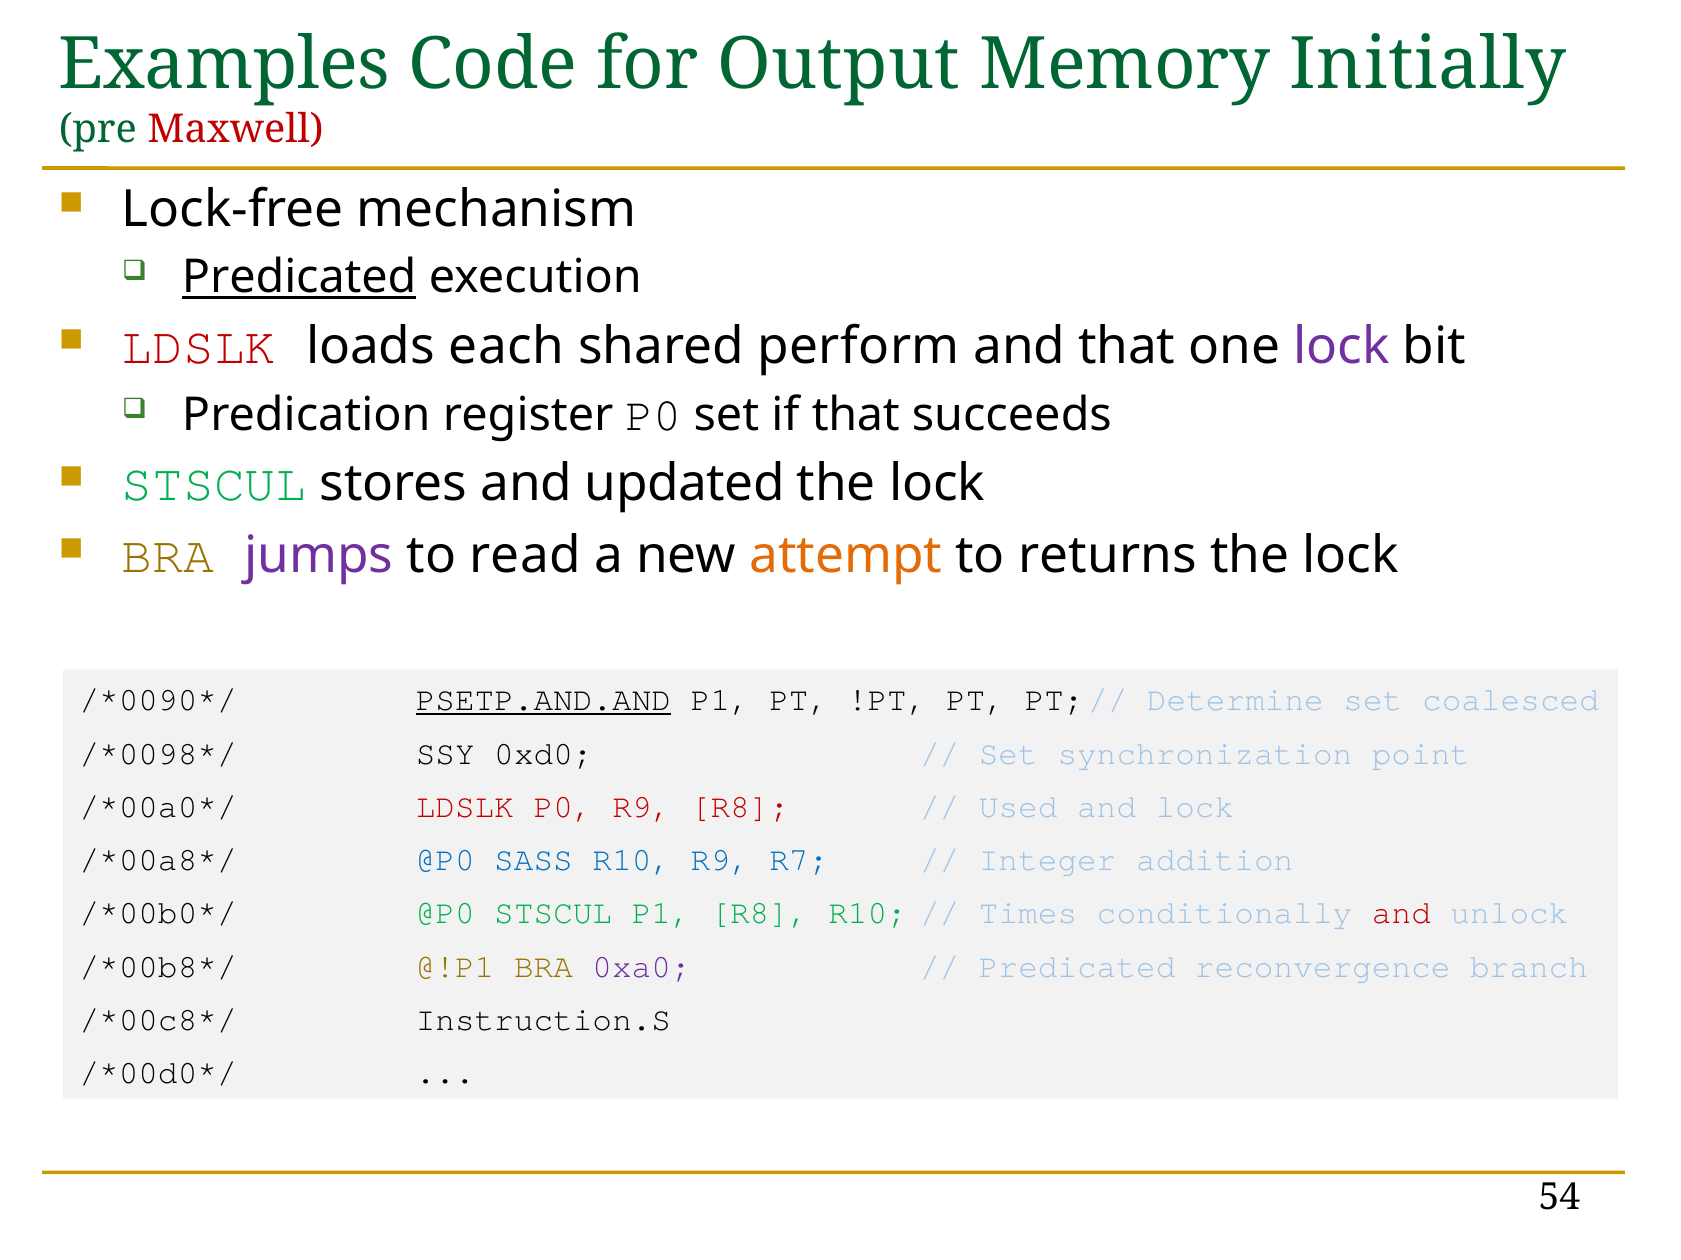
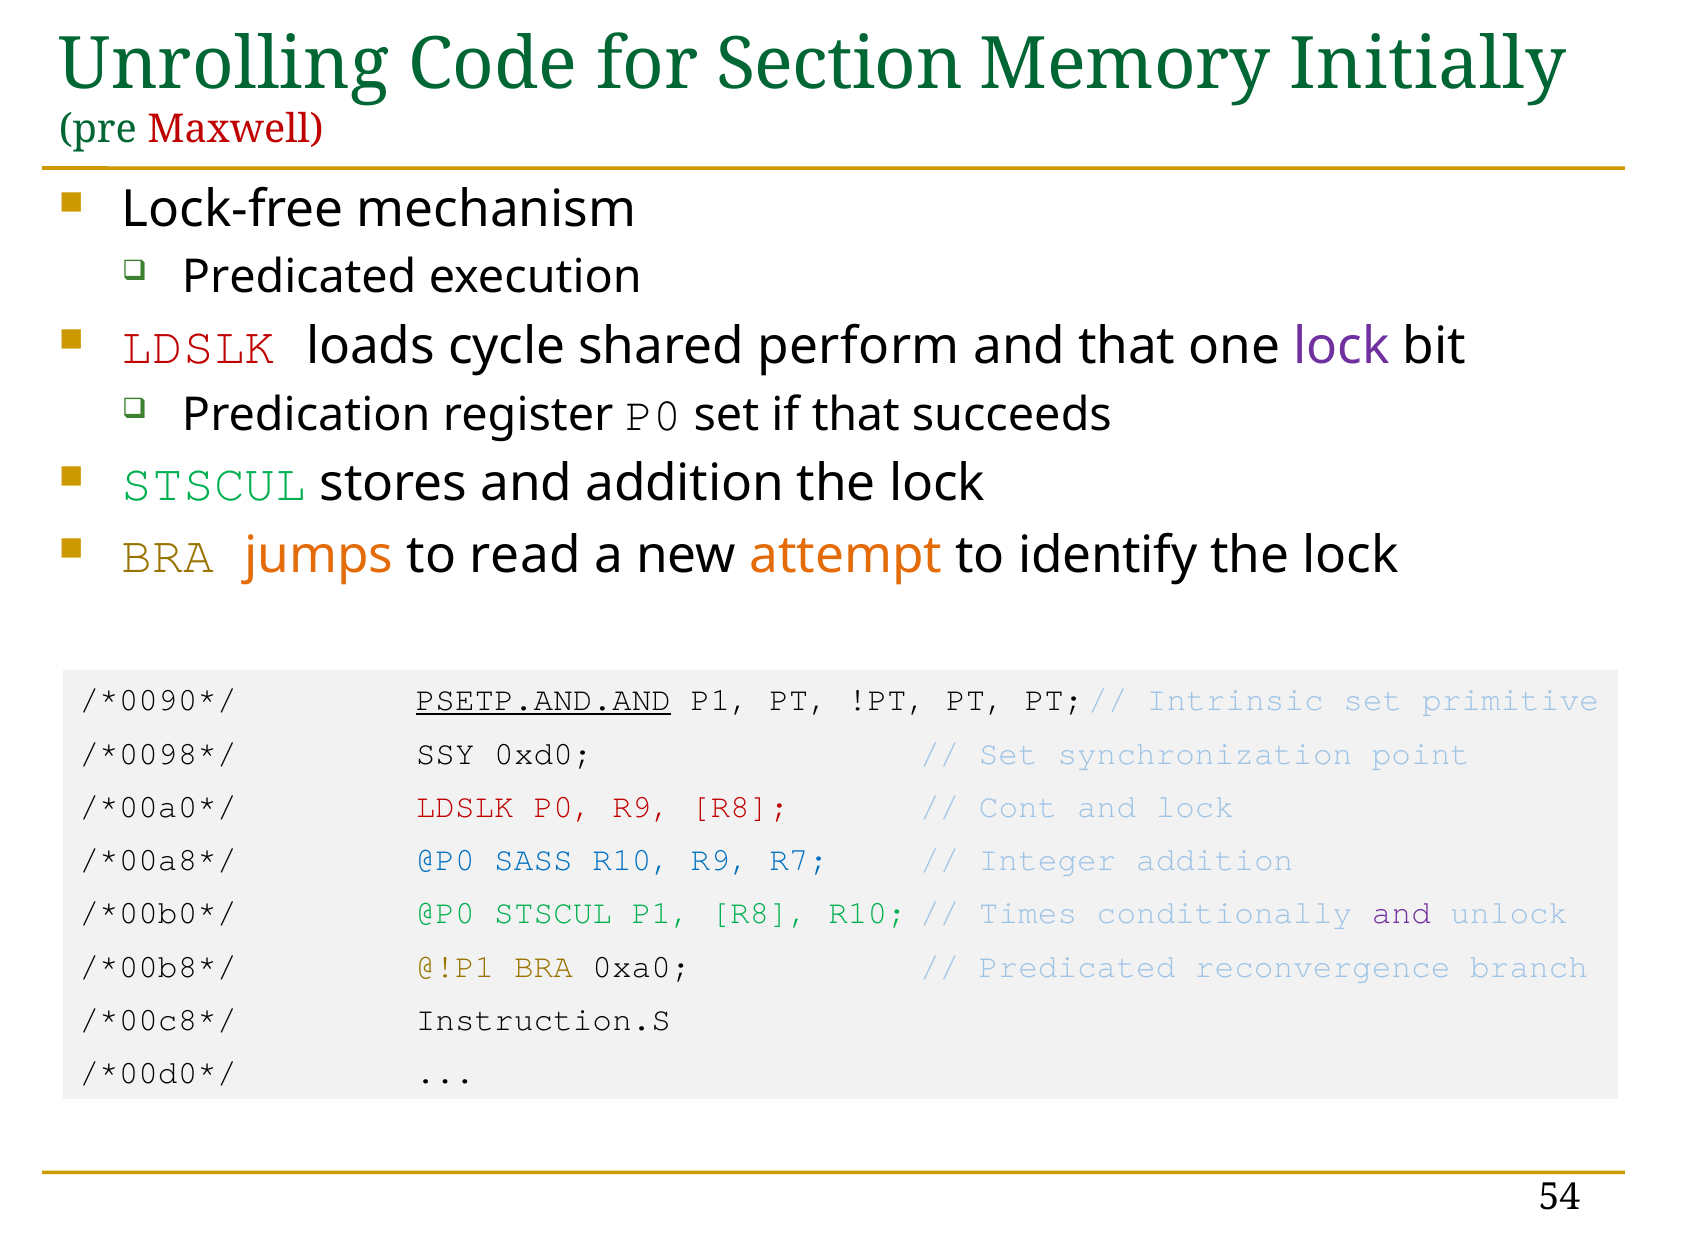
Examples: Examples -> Unrolling (224, 65)
Output: Output -> Section (839, 65)
Predicated underline: present -> none (299, 278)
each: each -> cycle (507, 347)
and updated: updated -> addition (685, 484)
jumps colour: purple -> orange (319, 556)
returns: returns -> identify (1108, 556)
Determine: Determine -> Intrinsic (1235, 701)
coalesced: coalesced -> primitive (1511, 701)
Used: Used -> Cont (1018, 807)
and colour: red -> purple (1401, 914)
0xa0 colour: purple -> black (642, 967)
